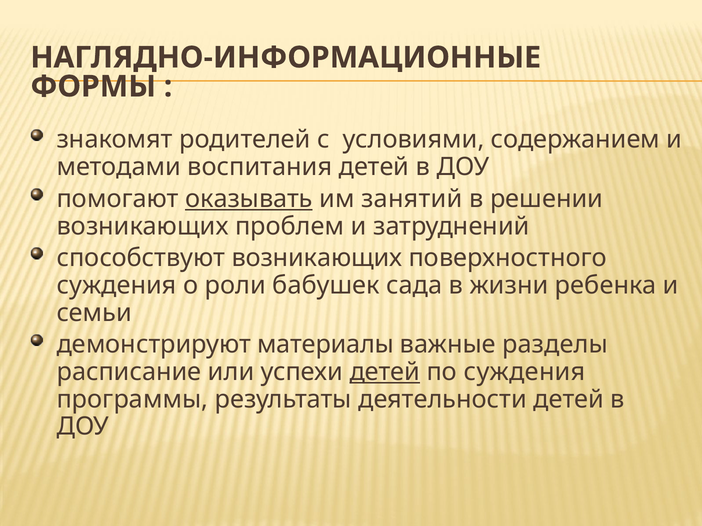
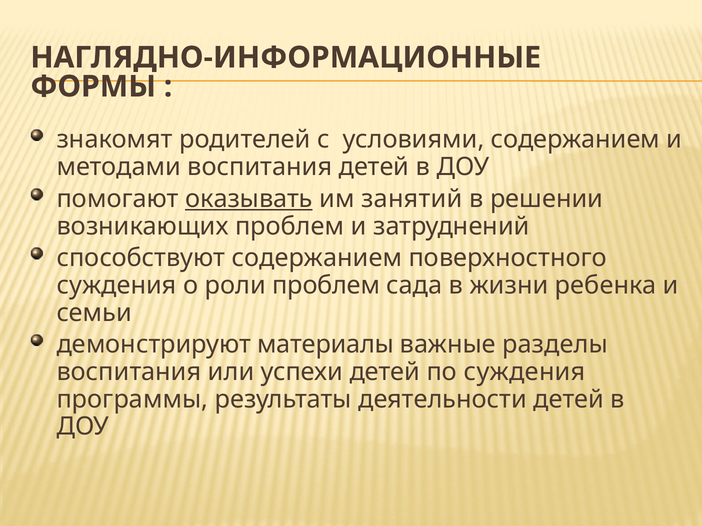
способствуют возникающих: возникающих -> содержанием (317, 258)
роли бабушек: бабушек -> проблем (326, 286)
расписание: расписание -> воспитания (129, 372)
детей underline: present -> none (385, 372)
